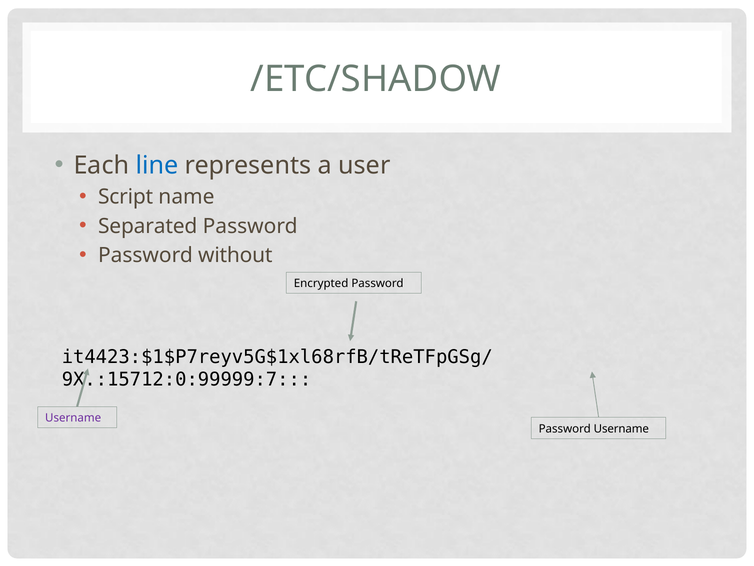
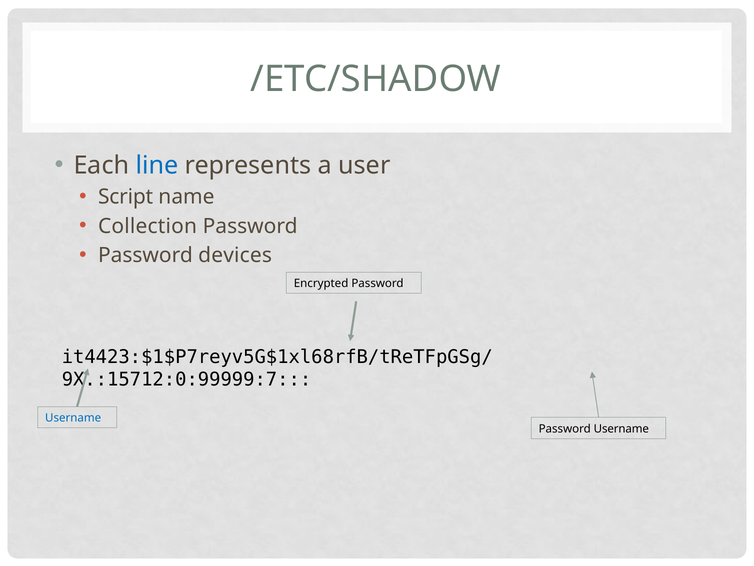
Separated: Separated -> Collection (148, 226)
without: without -> devices (235, 255)
Username colour: purple -> blue (73, 418)
